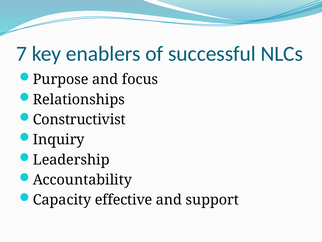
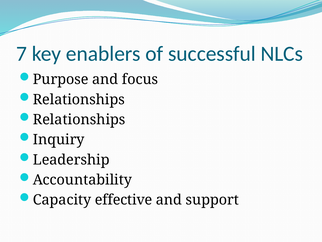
Constructivist: Constructivist -> Relationships (79, 119)
